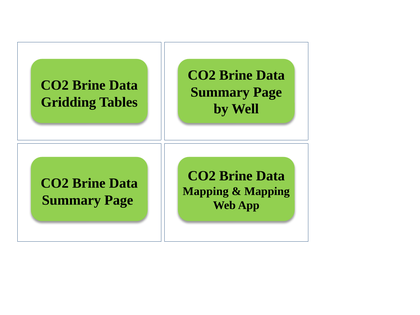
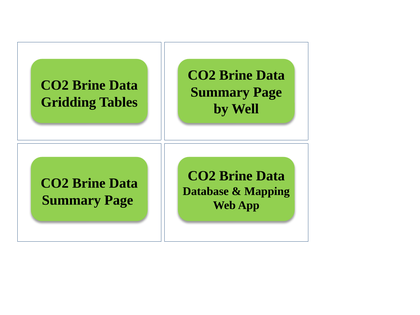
Mapping: Mapping -> Database (206, 191)
